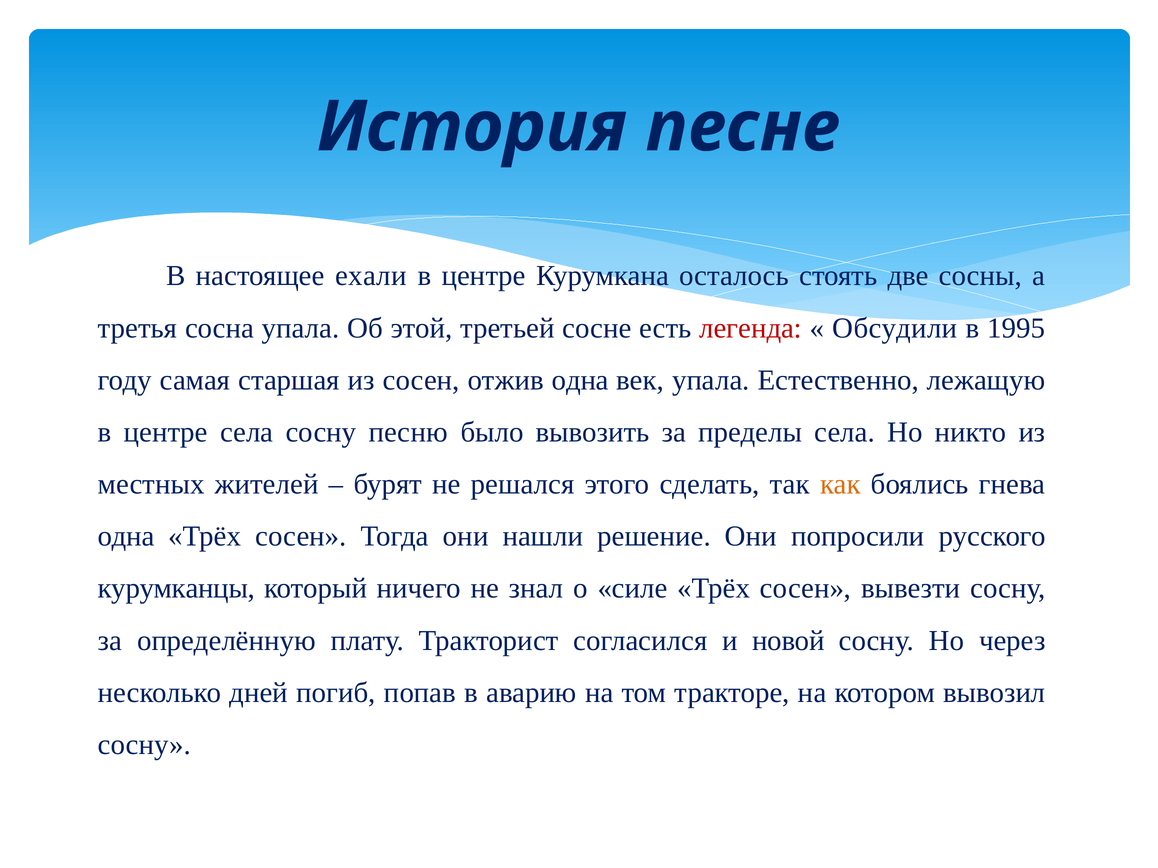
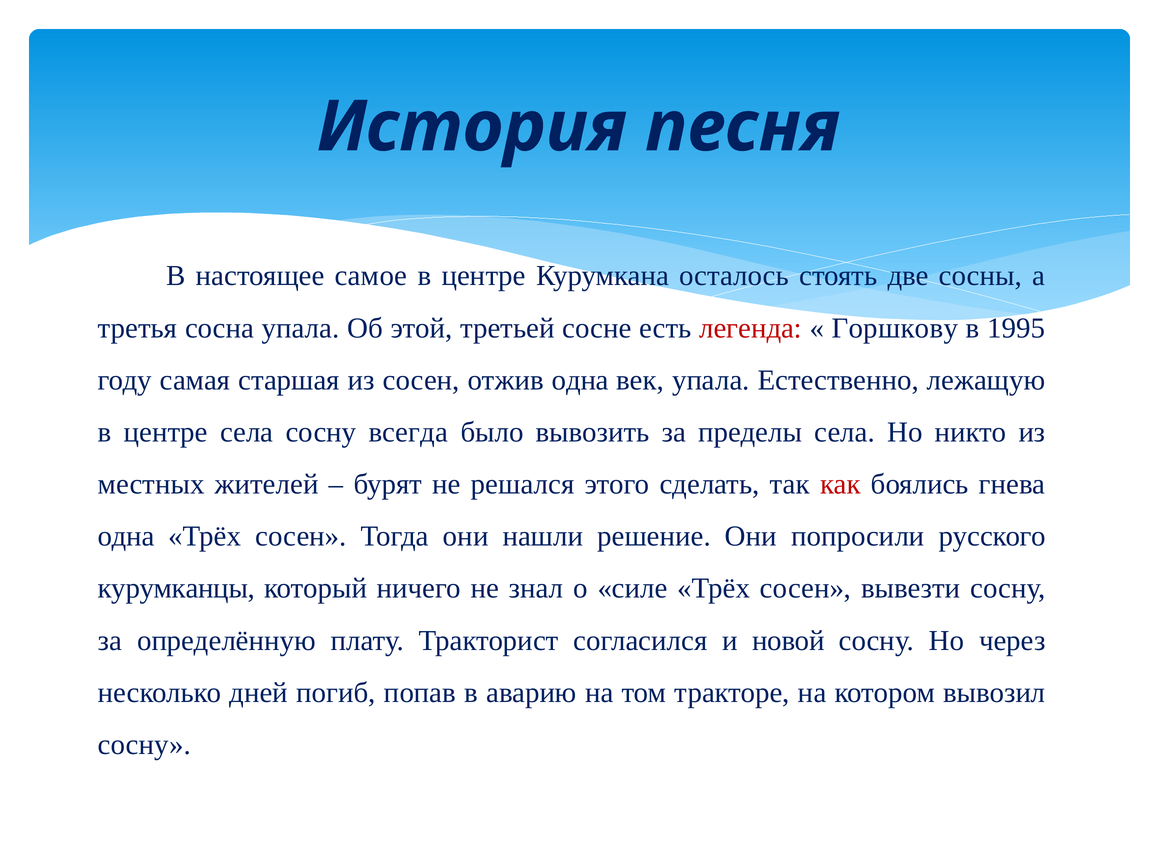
песне: песне -> песня (743, 127)
ехали: ехали -> самое (371, 276)
Обсудили: Обсудили -> Горшкову (895, 328)
песню: песню -> всегда (408, 432)
как colour: orange -> red (840, 485)
